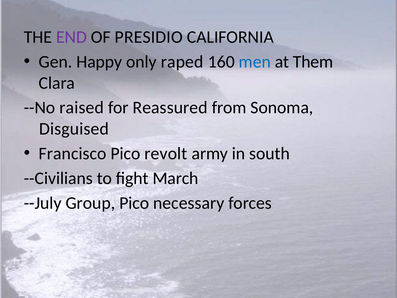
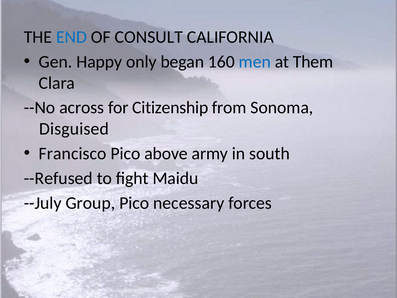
END colour: purple -> blue (71, 37)
PRESIDIO: PRESIDIO -> CONSULT (149, 37)
raped: raped -> began (182, 62)
raised: raised -> across (82, 108)
Reassured: Reassured -> Citizenship (170, 108)
revolt: revolt -> above (166, 153)
--Civilians: --Civilians -> --Refused (58, 178)
March: March -> Maidu (175, 178)
